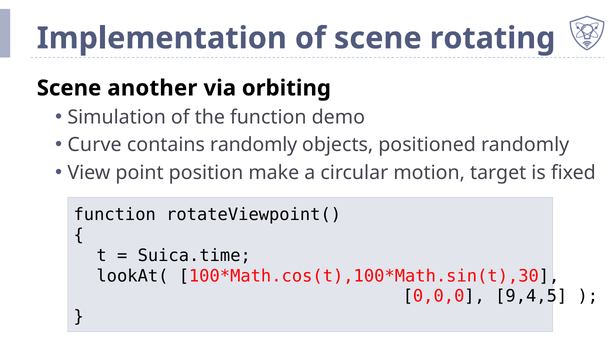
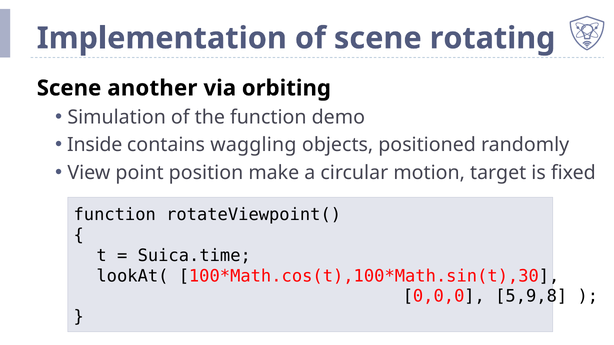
Curve: Curve -> Inside (95, 145)
contains randomly: randomly -> waggling (253, 145)
9,4,5: 9,4,5 -> 5,9,8 (531, 297)
